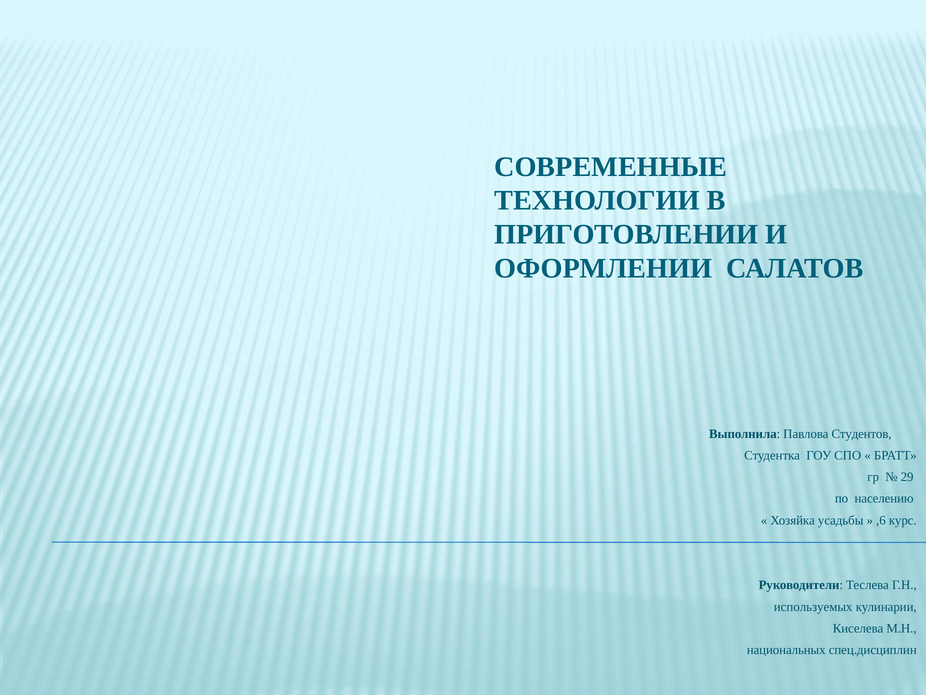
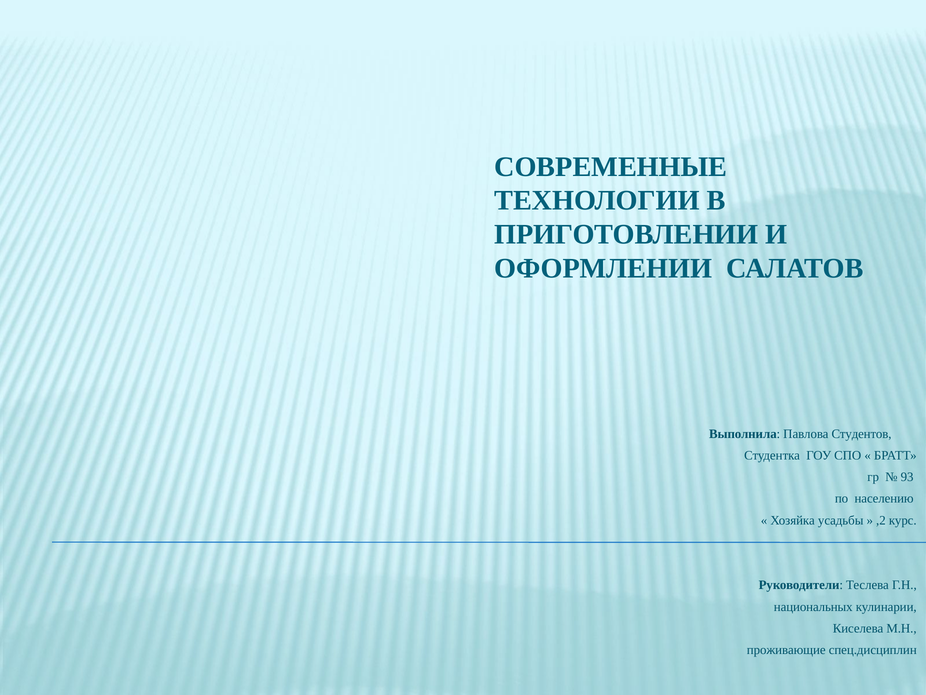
29: 29 -> 93 (907, 477)
,6: ,6 -> ,2 (881, 520)
используемых: используемых -> национальных (813, 606)
национальных: национальных -> проживающие (786, 650)
